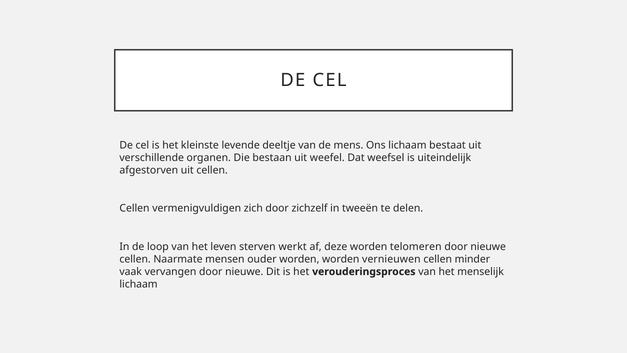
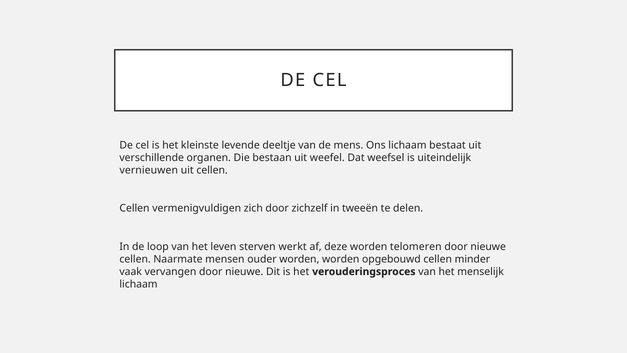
afgestorven: afgestorven -> vernieuwen (149, 170)
vernieuwen: vernieuwen -> opgebouwd (391, 259)
